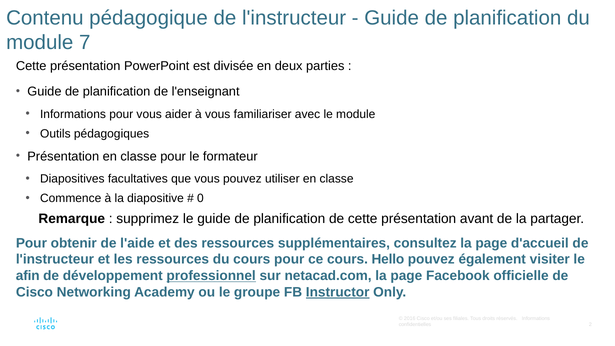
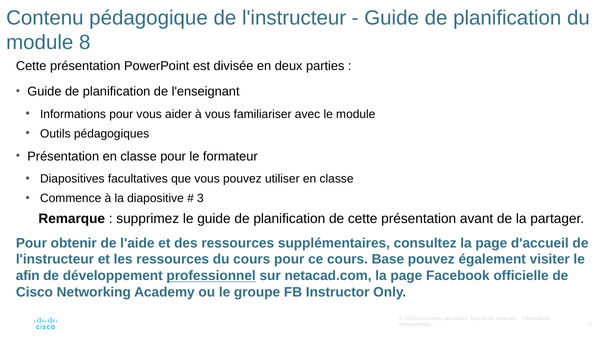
7: 7 -> 8 (85, 43)
0: 0 -> 3 (200, 198)
Hello: Hello -> Base (388, 259)
Instructor underline: present -> none (338, 292)
